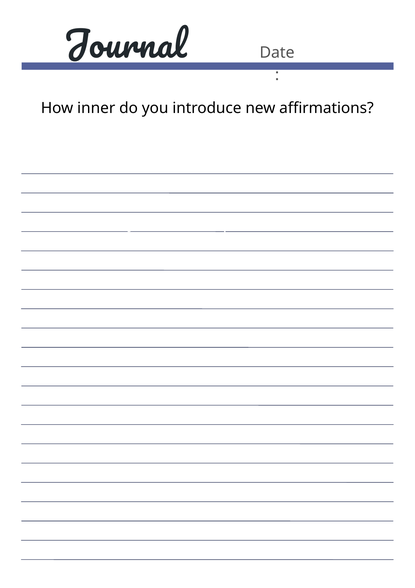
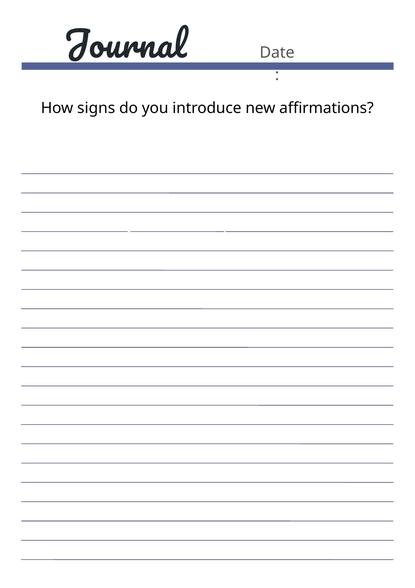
inner: inner -> signs (96, 108)
